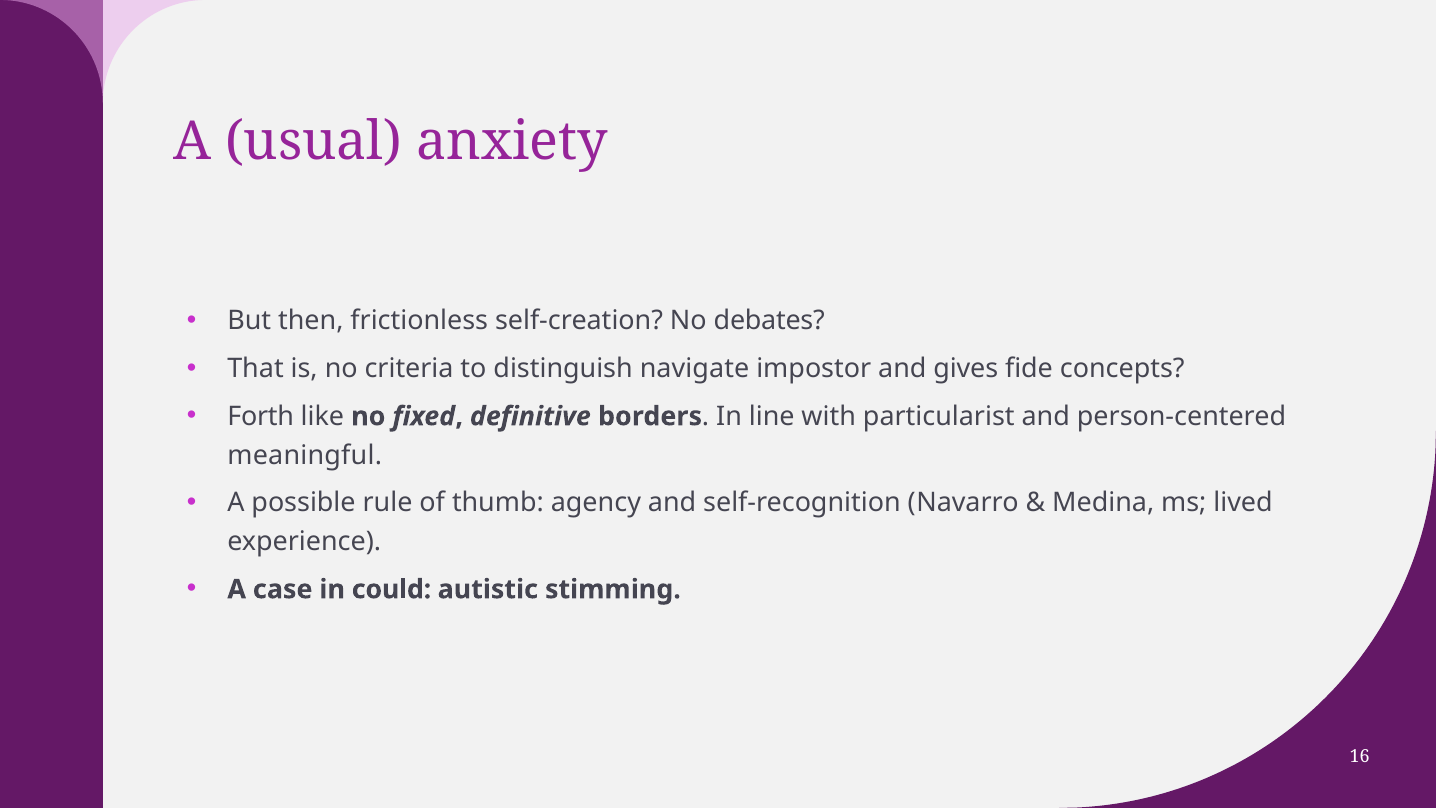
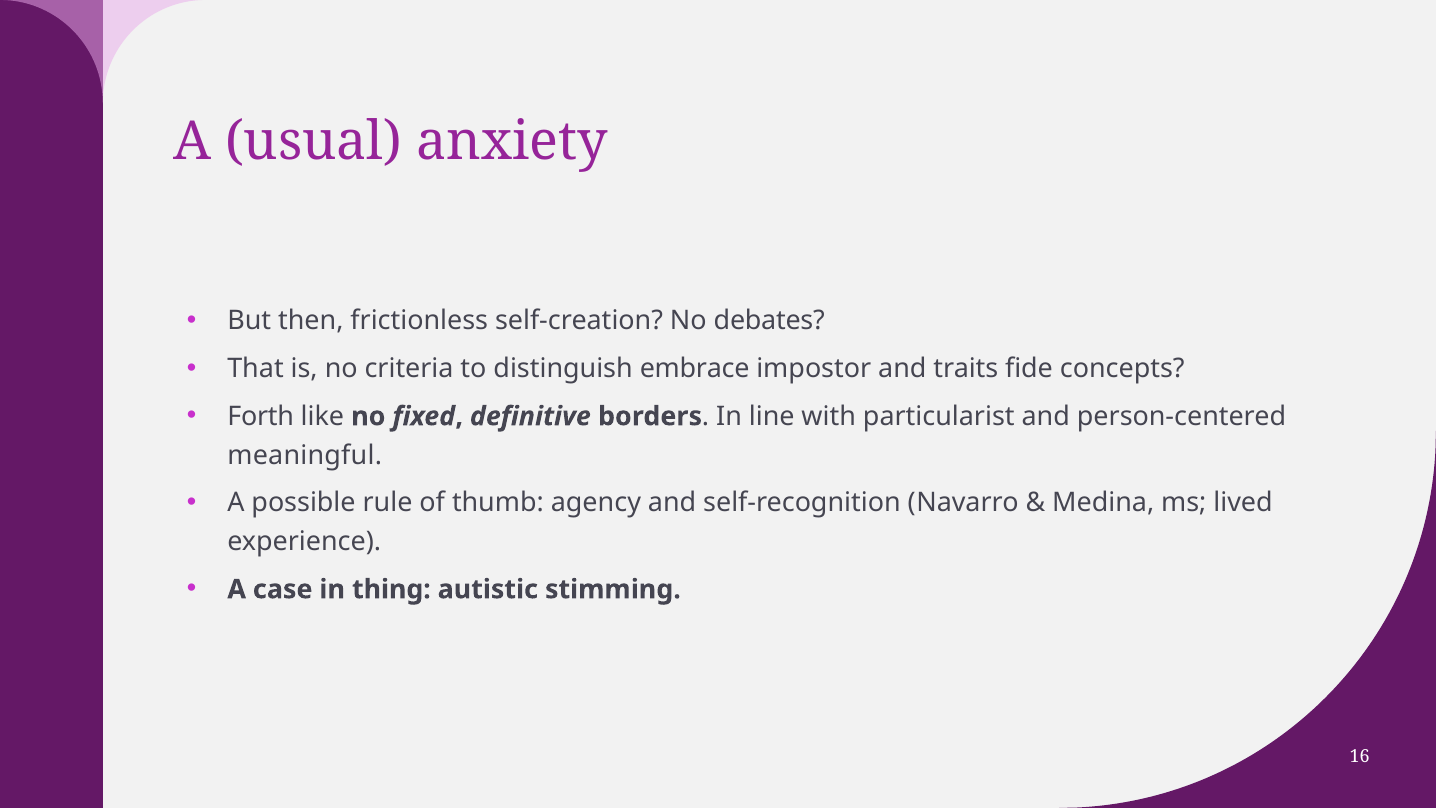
navigate: navigate -> embrace (695, 368)
gives: gives -> traits (966, 368)
could: could -> thing (391, 589)
